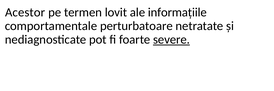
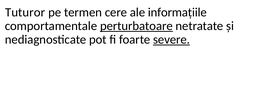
Acestor: Acestor -> Tuturor (25, 12)
lovit: lovit -> cere (116, 12)
perturbatoare underline: none -> present (136, 26)
